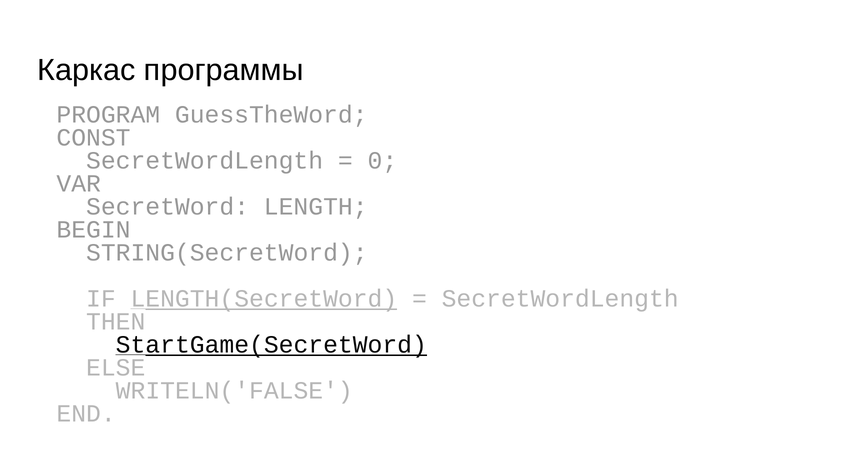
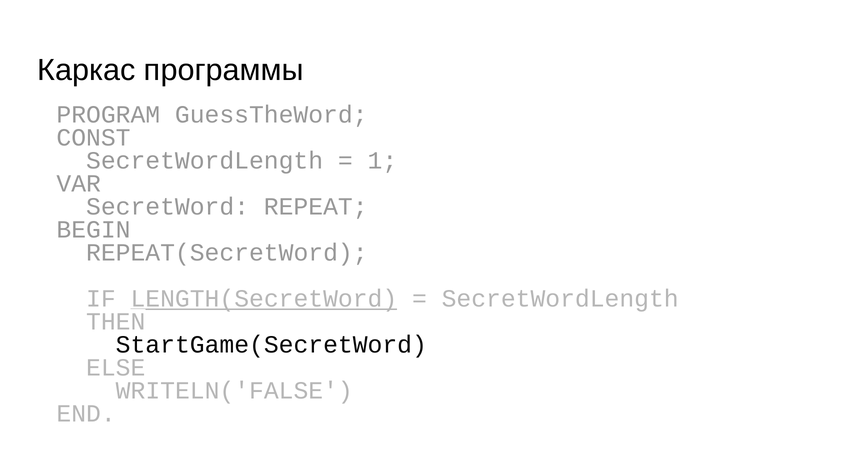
0: 0 -> 1 (382, 161)
LENGTH: LENGTH -> REPEAT (316, 207)
STRING(SecretWord: STRING(SecretWord -> REPEAT(SecretWord (227, 253)
StartGame(SecretWord underline: present -> none (271, 345)
